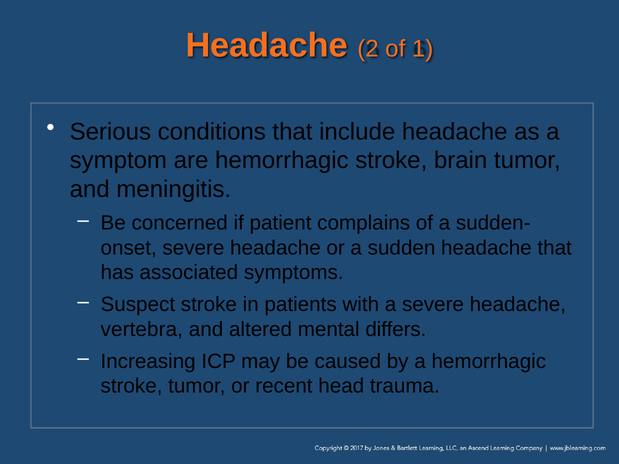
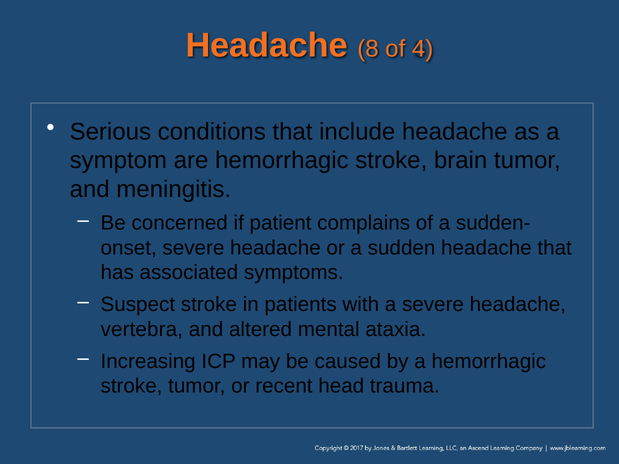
2: 2 -> 8 (368, 49)
1: 1 -> 4 (423, 49)
differs: differs -> ataxia (396, 330)
